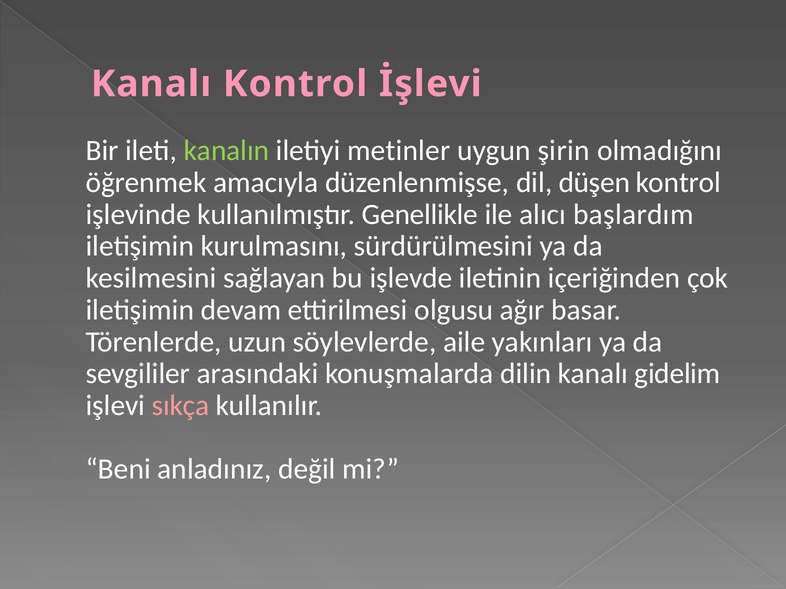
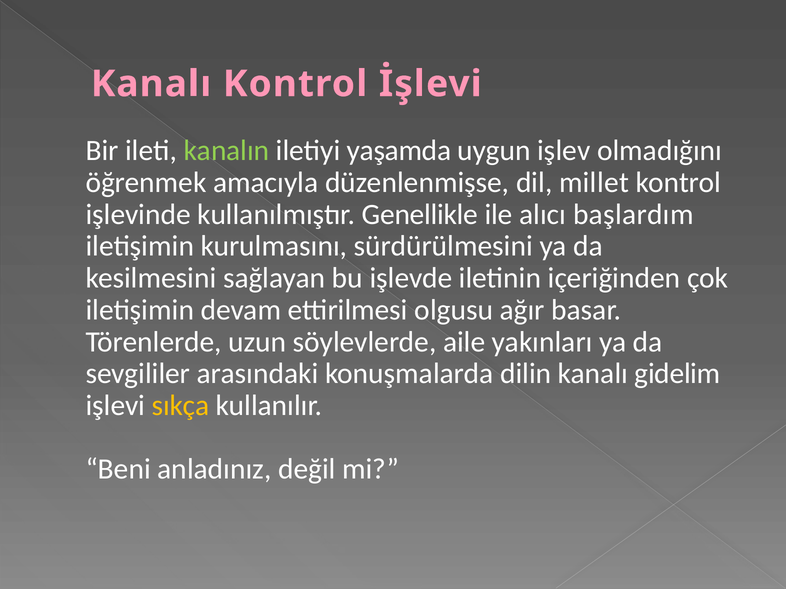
metinler: metinler -> yaşamda (399, 151)
şirin: şirin -> işlev (564, 151)
düşen: düşen -> millet (594, 183)
sıkça colour: pink -> yellow (181, 406)
